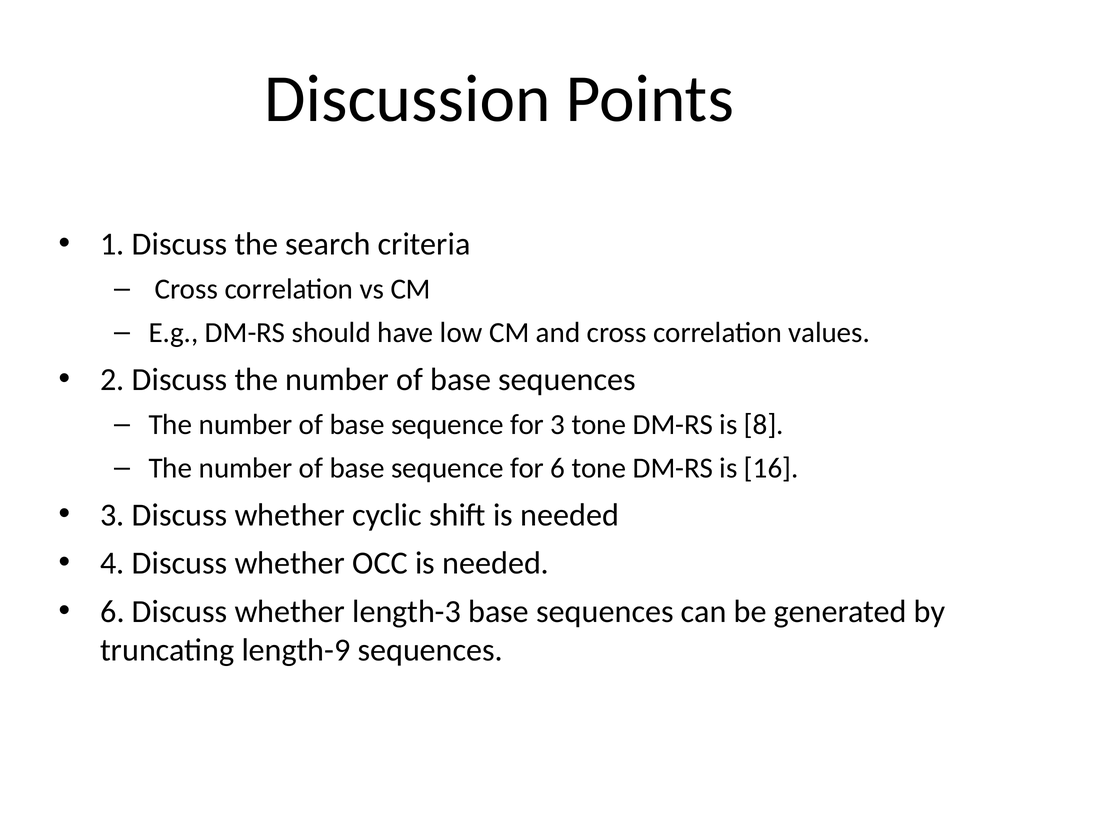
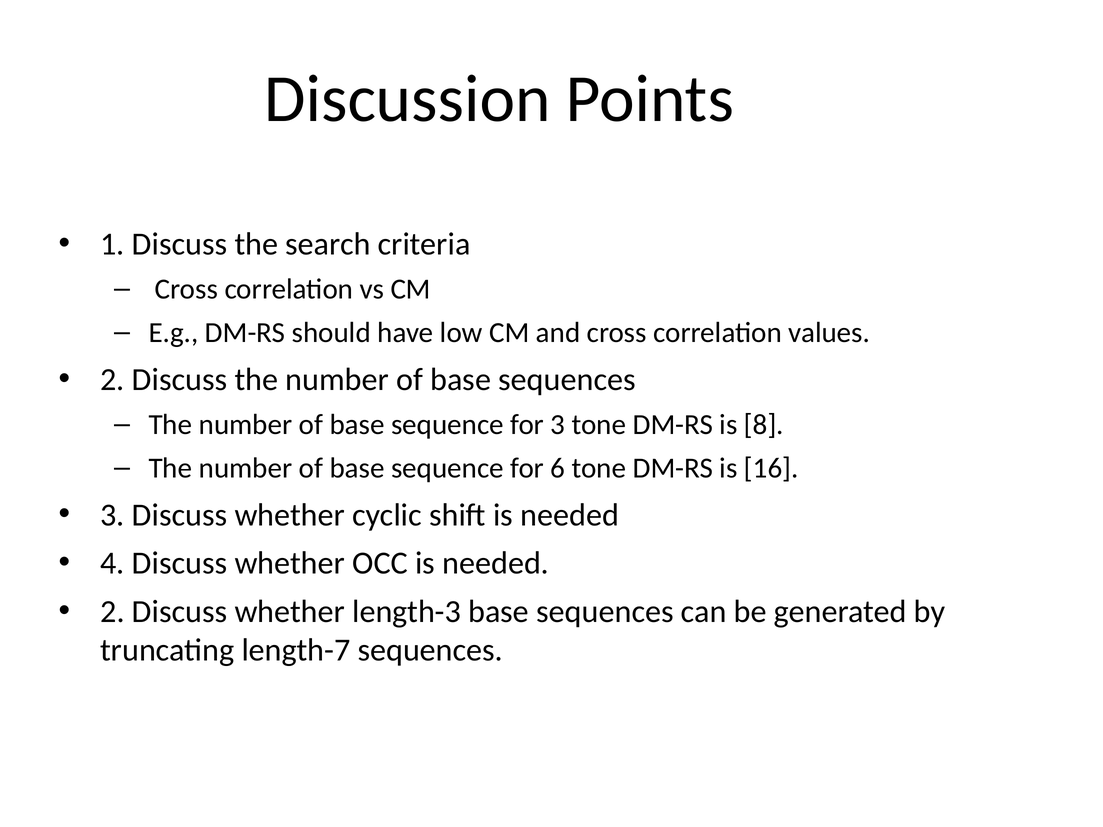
6: 6 -> 2 (112, 612)
length-9: length-9 -> length-7 (296, 651)
